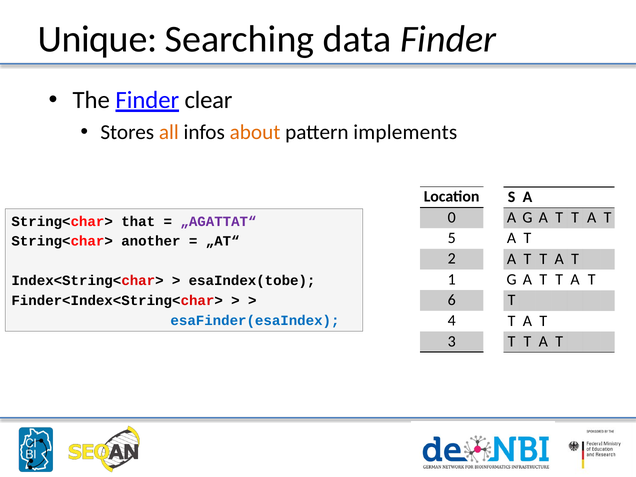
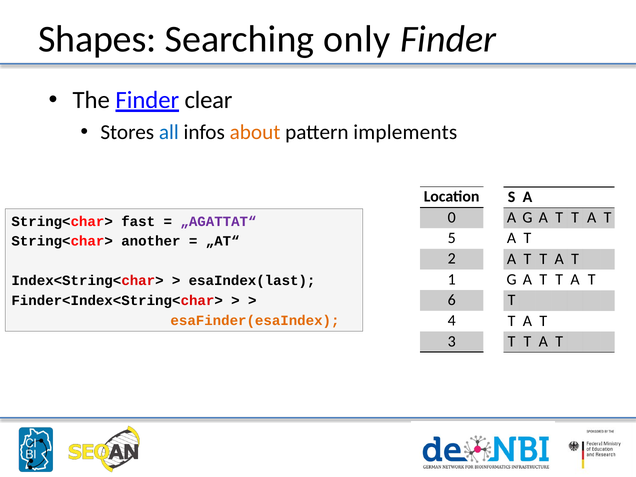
Unique: Unique -> Shapes (97, 39)
data: data -> only (357, 39)
all colour: orange -> blue (169, 132)
that: that -> fast (138, 221)
esaIndex(tobe: esaIndex(tobe -> esaIndex(last (252, 281)
esaFinder(esaIndex colour: blue -> orange (255, 320)
